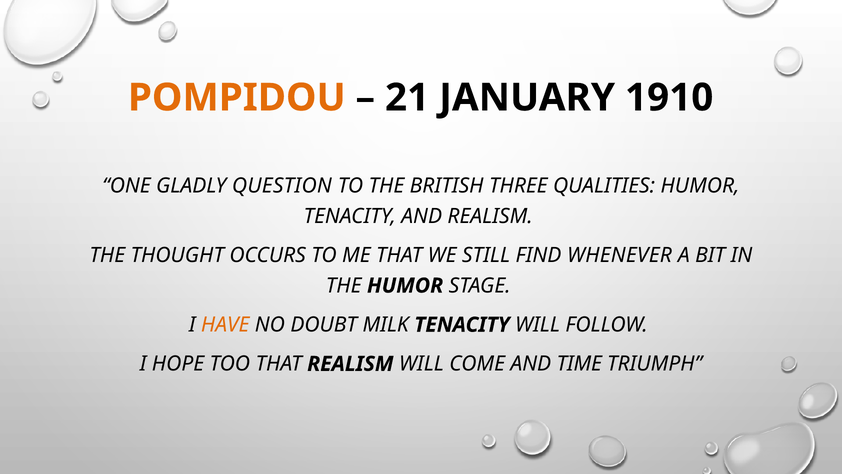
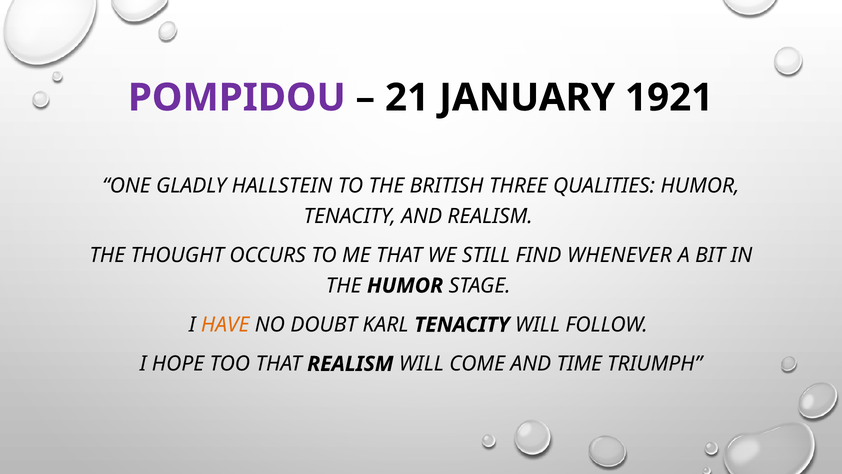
POMPIDOU colour: orange -> purple (237, 98)
1910: 1910 -> 1921 (669, 98)
QUESTION: QUESTION -> HALLSTEIN (282, 186)
MILK: MILK -> KARL (386, 325)
